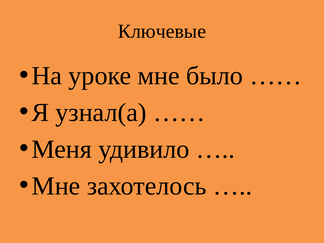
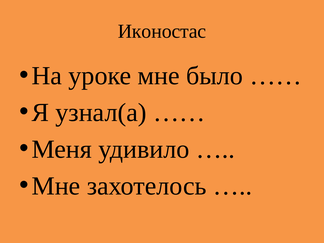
Ключевые: Ключевые -> Иконостас (162, 31)
